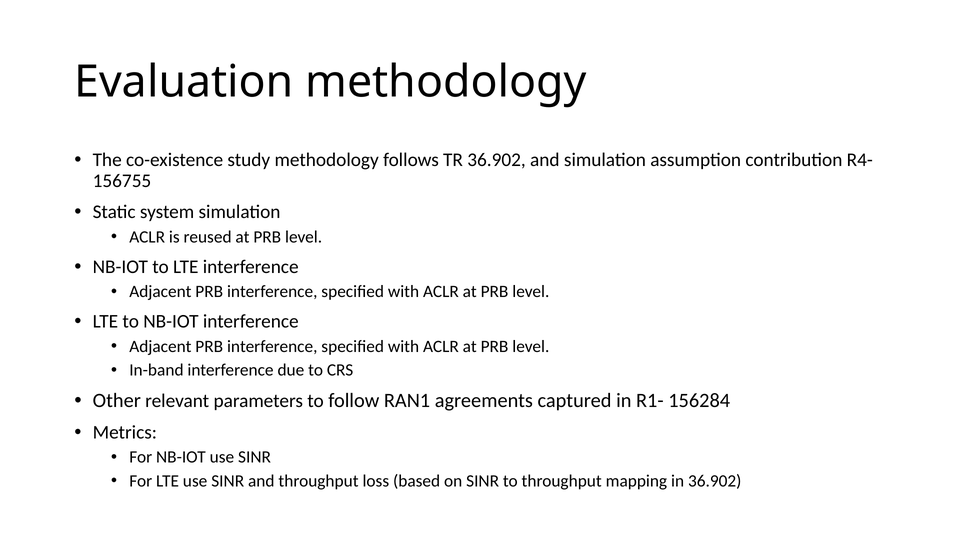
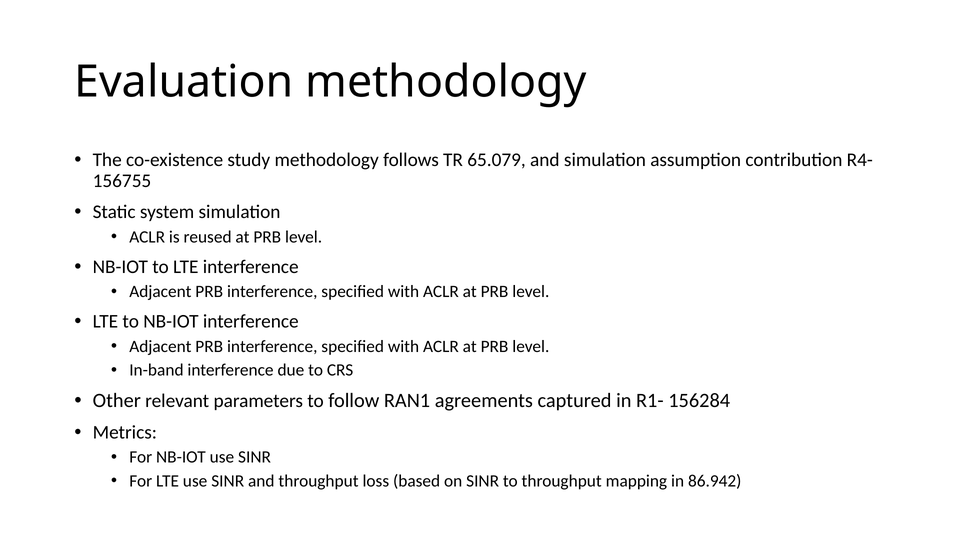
TR 36.902: 36.902 -> 65.079 (497, 160)
in 36.902: 36.902 -> 86.942 (715, 481)
